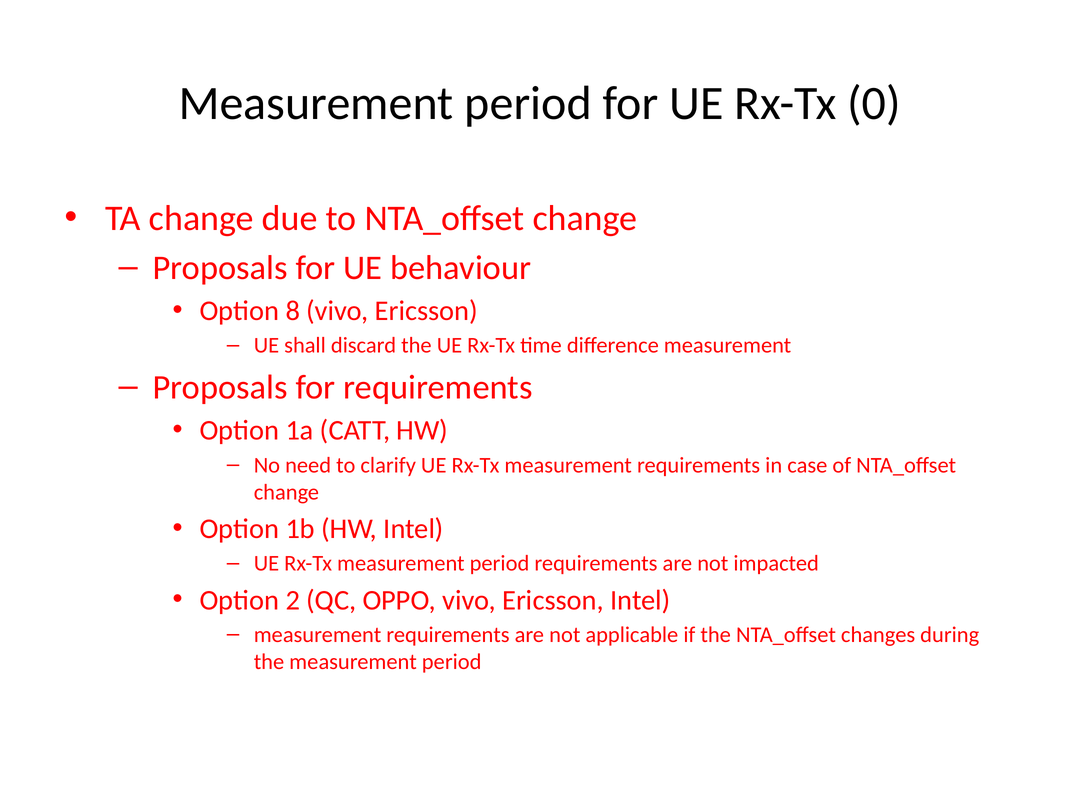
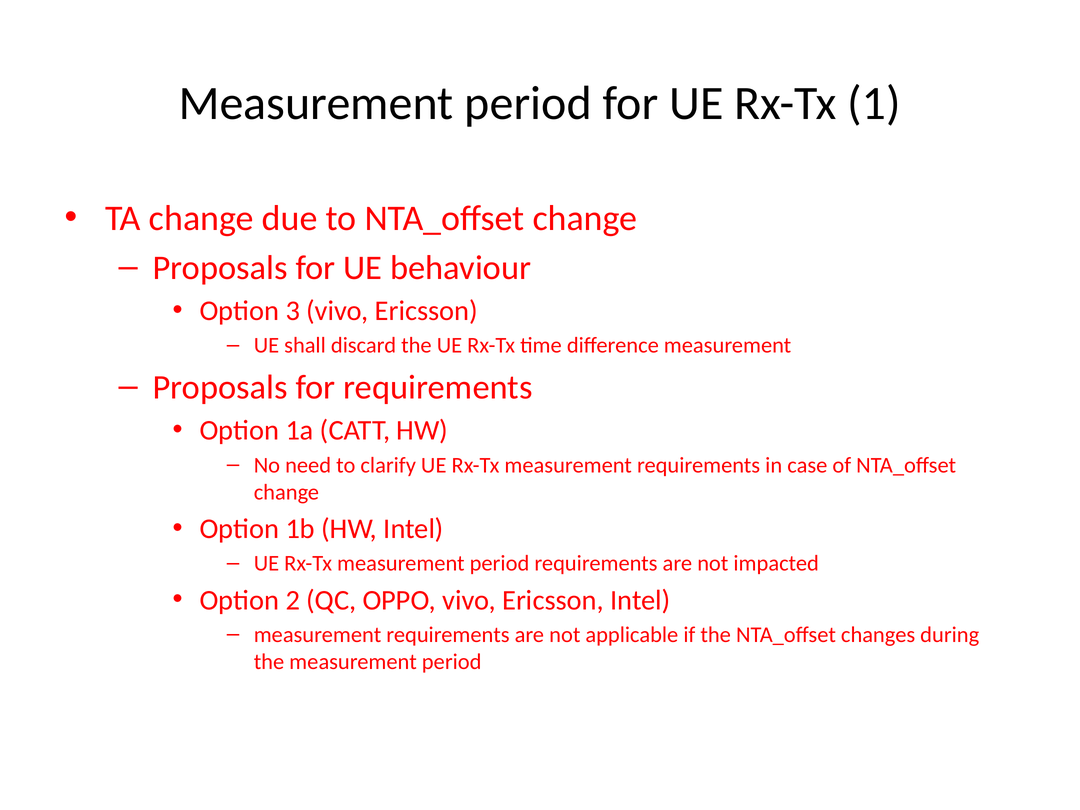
0: 0 -> 1 (874, 103)
8: 8 -> 3 (293, 311)
